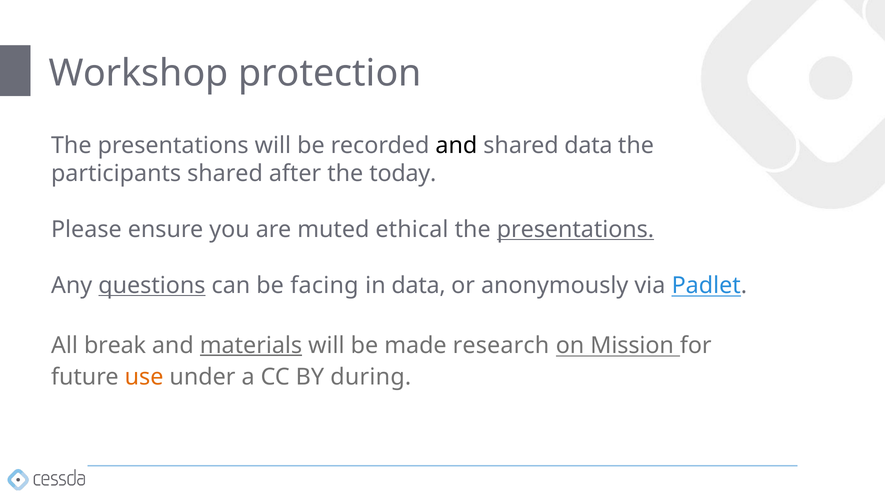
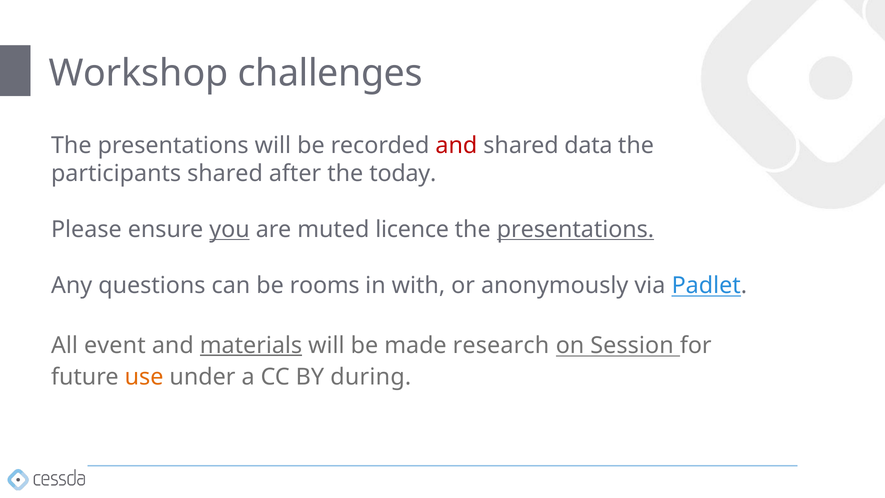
protection: protection -> challenges (330, 73)
and colour: black -> red (456, 145)
you underline: none -> present (230, 229)
ethical: ethical -> licence (412, 229)
questions underline: present -> none (152, 285)
facing: facing -> rooms (325, 285)
in data: data -> with (418, 285)
break: break -> event (115, 345)
Mission: Mission -> Session (632, 345)
